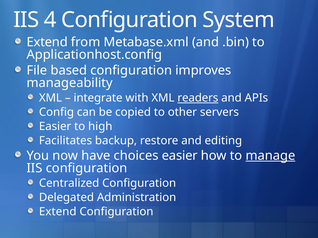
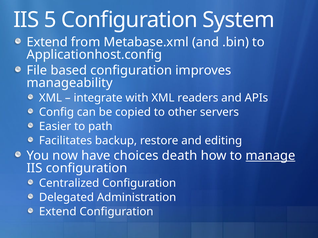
4: 4 -> 5 (50, 20)
readers underline: present -> none (198, 98)
high: high -> path (100, 127)
choices easier: easier -> death (180, 156)
